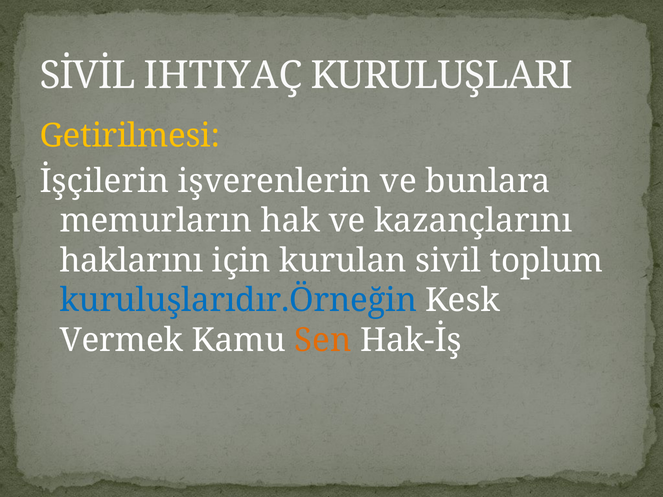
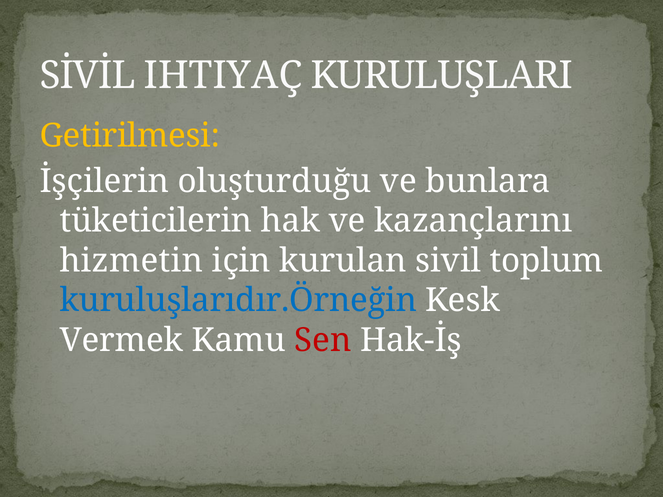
işverenlerin: işverenlerin -> oluşturduğu (275, 181)
memurların: memurların -> tüketicilerin (156, 221)
haklarını: haklarını -> hizmetin (131, 261)
Sen colour: orange -> red (323, 340)
